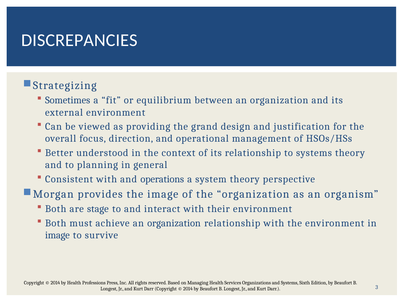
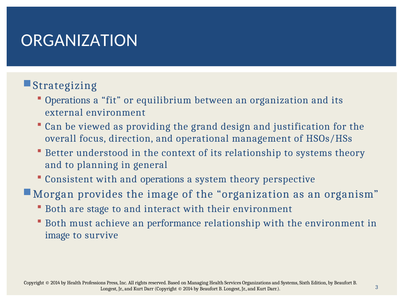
DISCREPANCIES: DISCREPANCIES -> ORGANIZATION (79, 40)
Sometimes: Sometimes -> Operations (68, 100)
achieve an organization: organization -> performance (174, 223)
